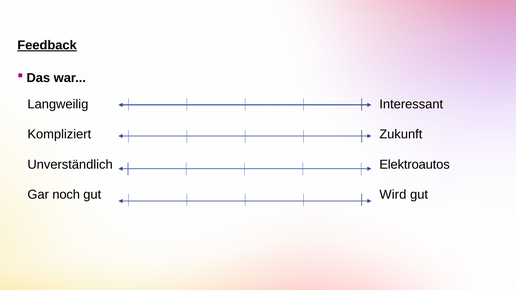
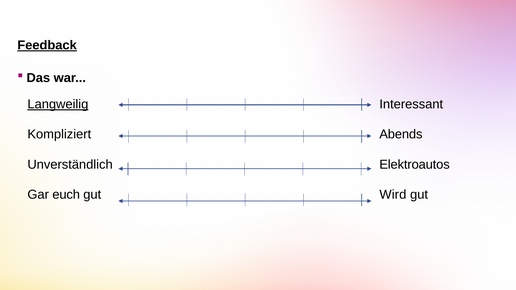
Langweilig underline: none -> present (58, 104)
Zukunft: Zukunft -> Abends (401, 134)
noch: noch -> euch (66, 195)
